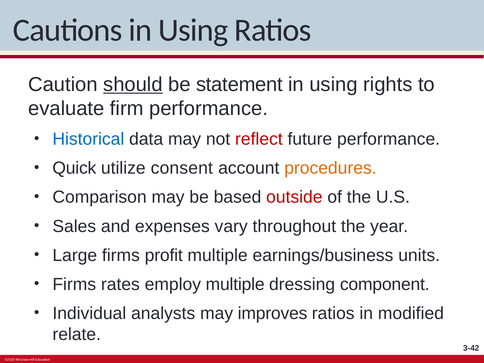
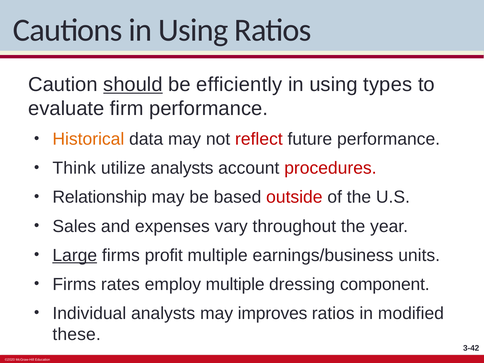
statement: statement -> efficiently (239, 84)
rights: rights -> types (388, 84)
Historical colour: blue -> orange (88, 139)
Quick: Quick -> Think (74, 168)
utilize consent: consent -> analysts (182, 168)
procedures colour: orange -> red (330, 168)
Comparison: Comparison -> Relationship (100, 197)
Large underline: none -> present (75, 255)
relate: relate -> these (77, 334)
